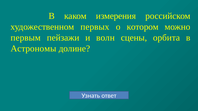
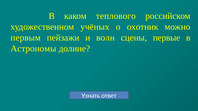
измерения: измерения -> теплового (116, 16)
первых: первых -> учёных (95, 27)
котором: котором -> охотник (143, 27)
орбита: орбита -> первые (167, 38)
